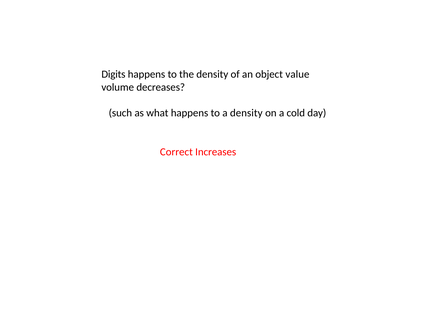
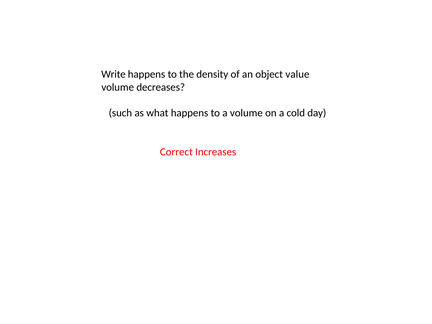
Digits: Digits -> Write (113, 74)
a density: density -> volume (246, 113)
